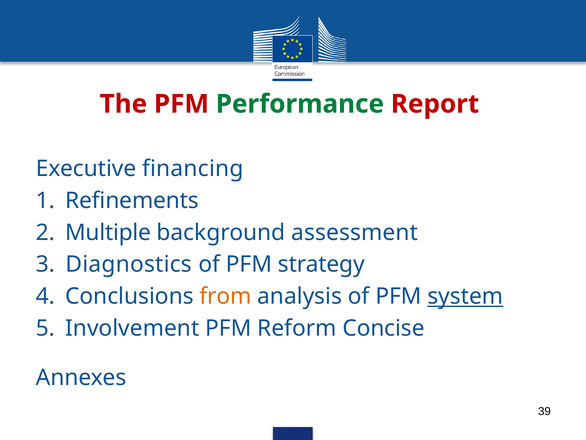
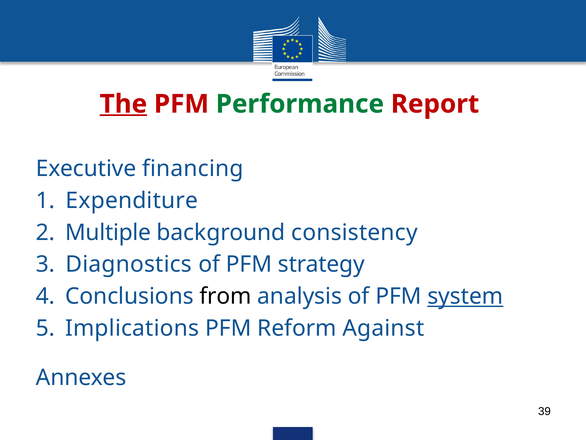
The underline: none -> present (123, 104)
Refinements: Refinements -> Expenditure (132, 200)
assessment: assessment -> consistency (354, 232)
from colour: orange -> black (226, 296)
Involvement: Involvement -> Implications (132, 328)
Concise: Concise -> Against (383, 328)
